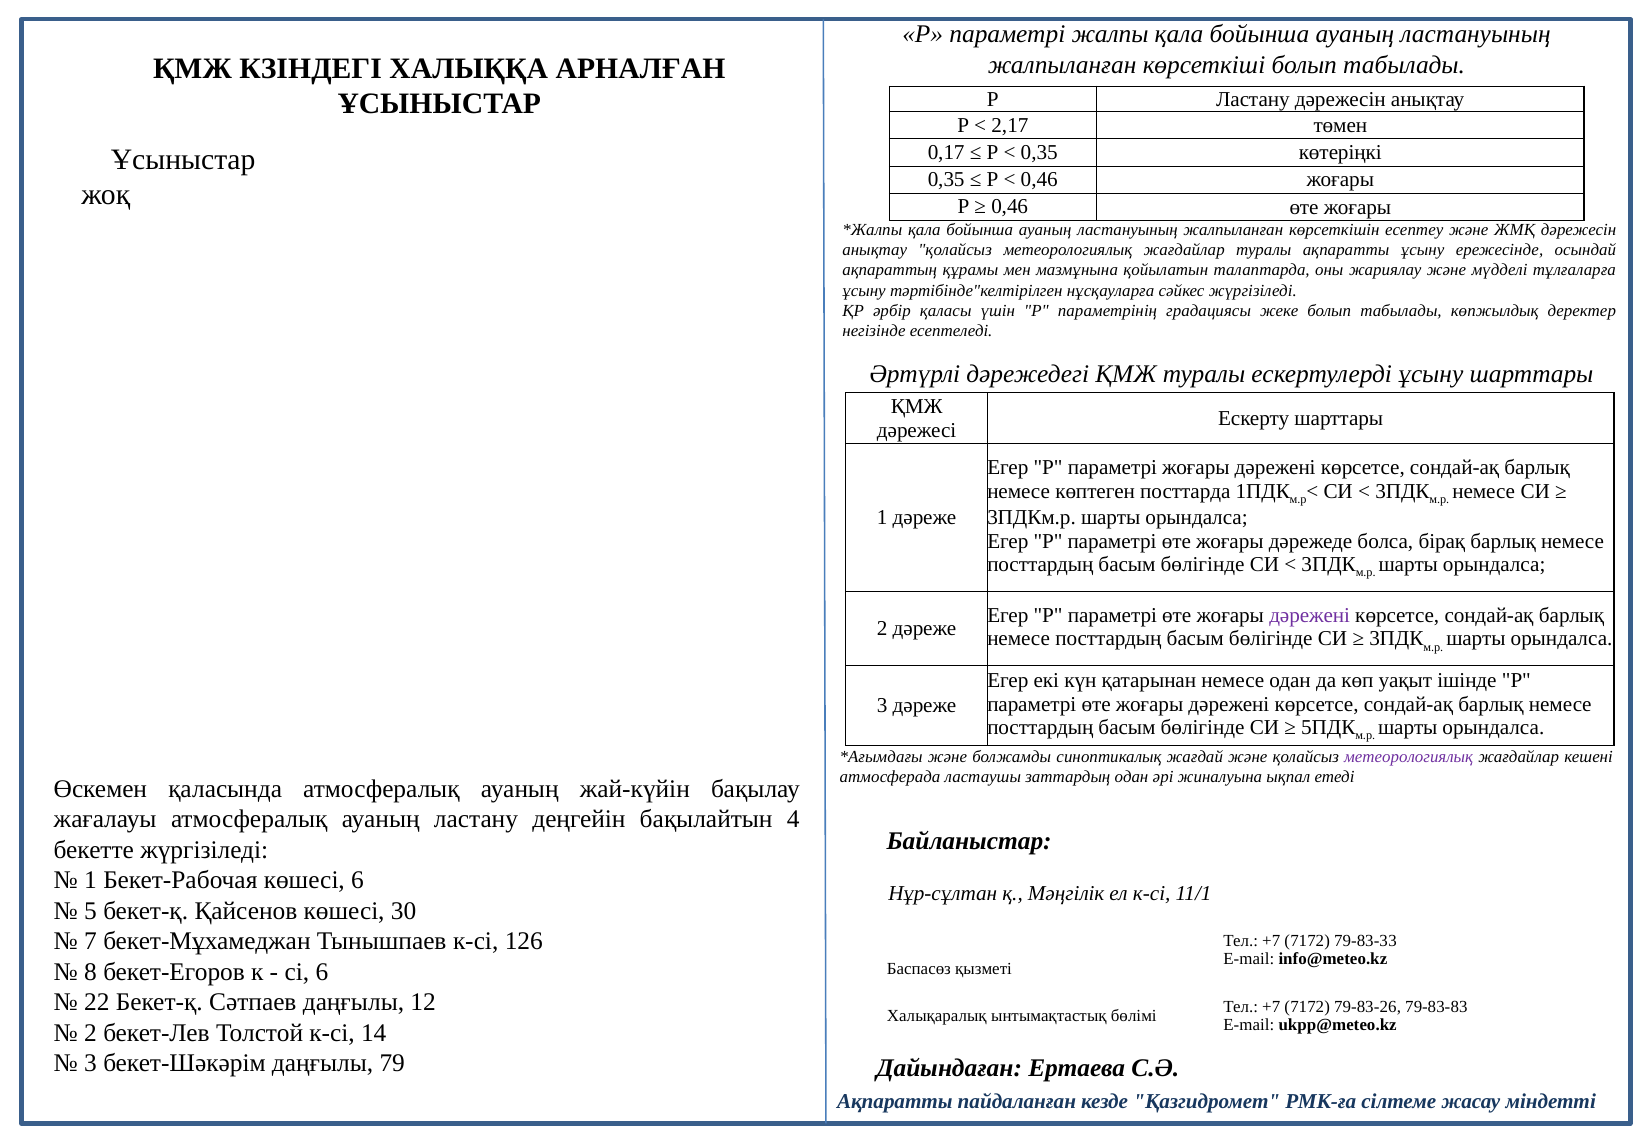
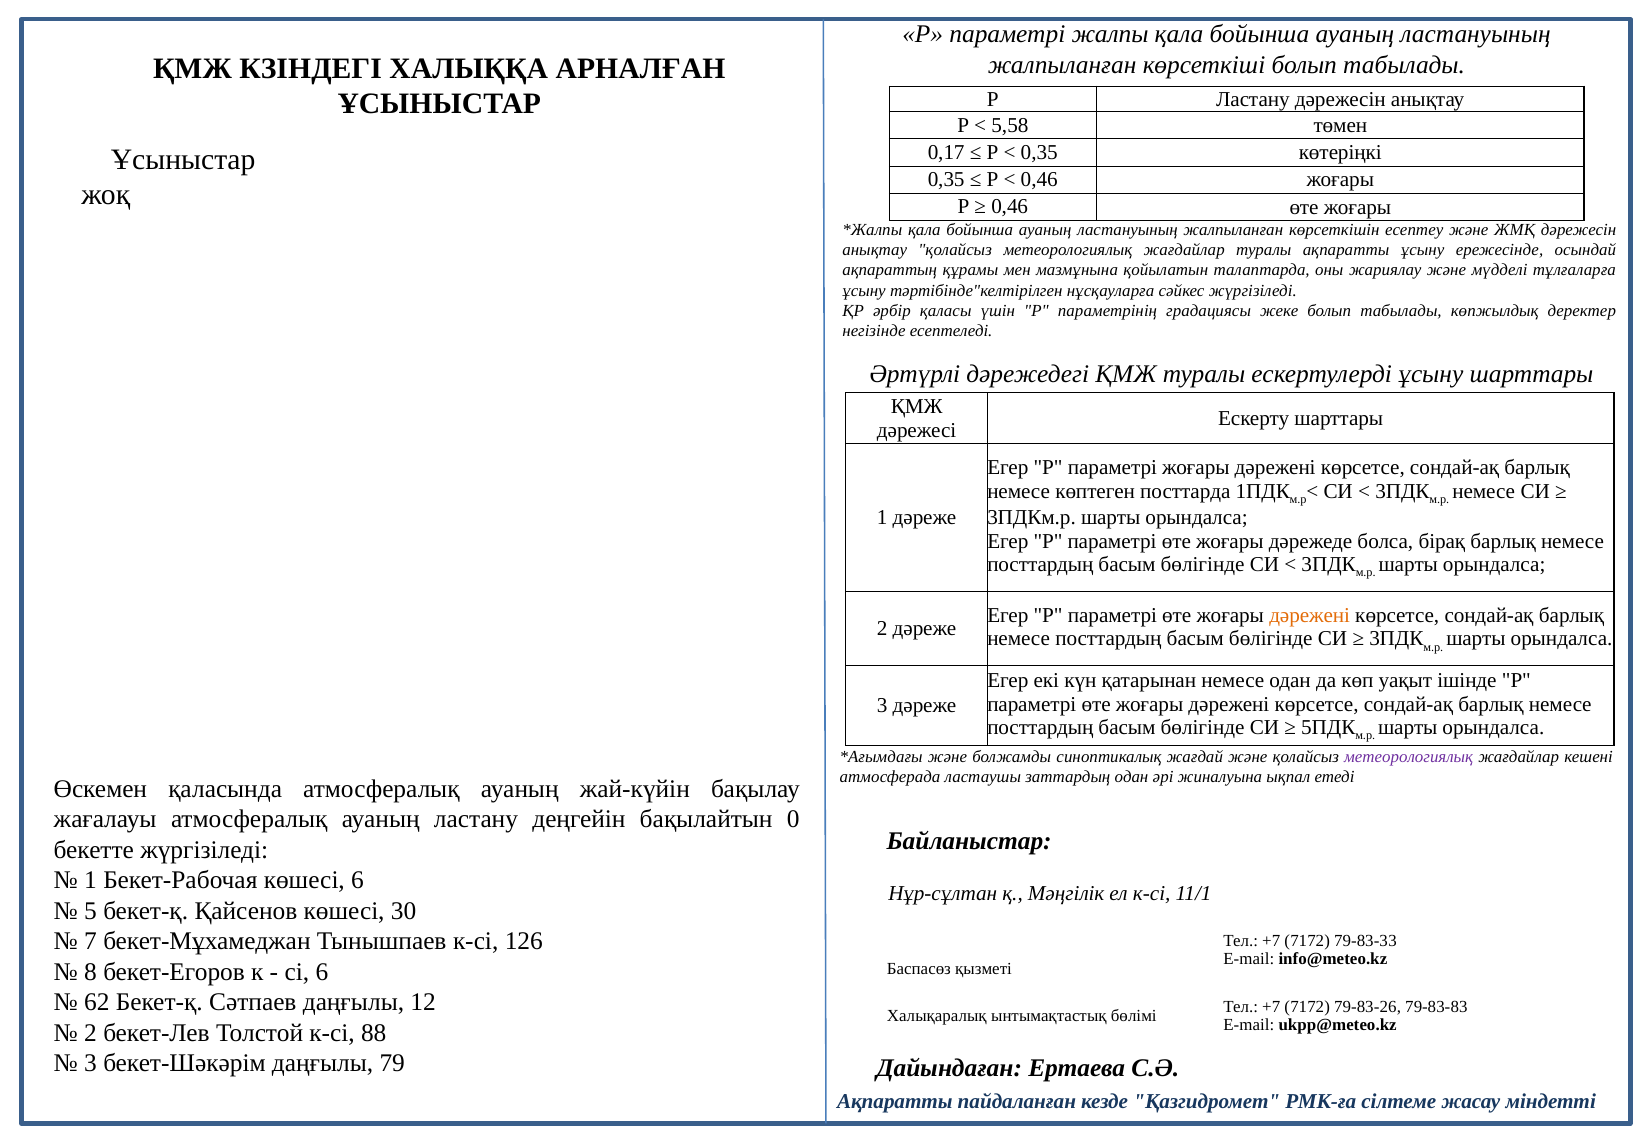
2,17: 2,17 -> 5,58 (1010, 125)
дәрежені colour: purple -> orange (1310, 616)
4: 4 -> 0 (793, 820)
22: 22 -> 62 (97, 1003)
14: 14 -> 88 (374, 1033)
